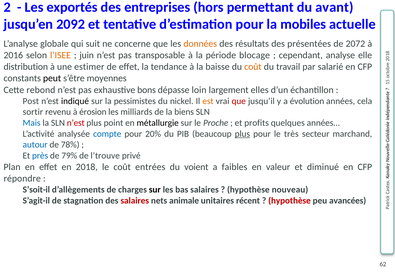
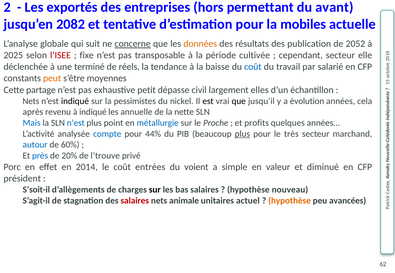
2092: 2092 -> 2082 (71, 24)
concerne underline: none -> present (133, 44)
présentées: présentées -> publication (309, 44)
2072: 2072 -> 2052 (355, 44)
2016: 2016 -> 2025 (13, 55)
l’ISEE colour: orange -> red (60, 55)
juin: juin -> fixe (87, 55)
blocage: blocage -> cultivée (255, 55)
cependant analyse: analyse -> secteur (340, 55)
distribution: distribution -> déclenchée (26, 67)
estimer: estimer -> terminé (89, 67)
de effet: effet -> réels (129, 67)
coût colour: orange -> blue (253, 67)
peut colour: black -> orange (52, 78)
rebond: rebond -> partage (41, 90)
bons: bons -> petit (147, 90)
loin: loin -> civil (199, 90)
Post: Post -> Nets (31, 101)
est colour: orange -> black (208, 101)
que colour: red -> black (239, 101)
sortir: sortir -> après (33, 112)
à érosion: érosion -> indiqué (93, 112)
milliards: milliards -> annuelle (136, 112)
biens: biens -> nette (184, 112)
n’est colour: red -> blue (76, 123)
métallurgie colour: black -> blue (158, 123)
20%: 20% -> 44% (153, 134)
78%: 78% -> 60% (70, 145)
79%: 79% -> 20% (69, 156)
Plan: Plan -> Porc (12, 167)
2018: 2018 -> 2014 (87, 167)
faibles: faibles -> simple (235, 167)
répondre: répondre -> président (22, 179)
récent: récent -> actuel (248, 201)
hypothèse colour: red -> orange (289, 201)
